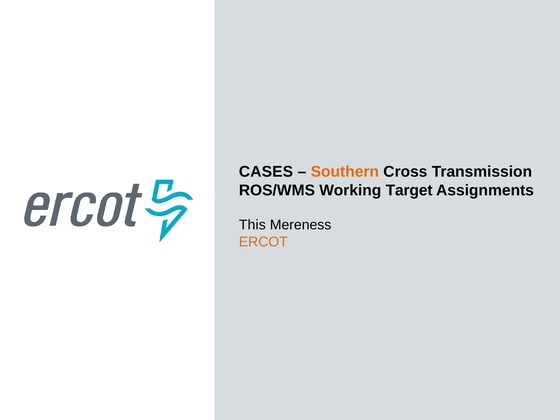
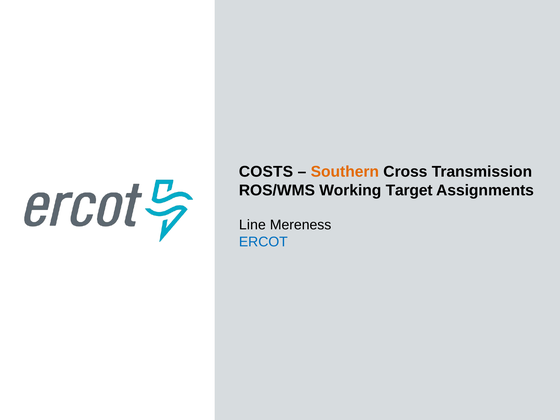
CASES: CASES -> COSTS (266, 172)
This: This -> Line (252, 225)
ERCOT colour: orange -> blue (263, 242)
